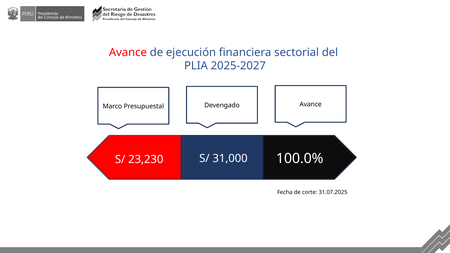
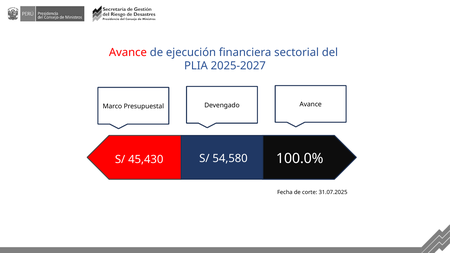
23,230: 23,230 -> 45,430 (146, 159)
31,000: 31,000 -> 54,580 (230, 158)
